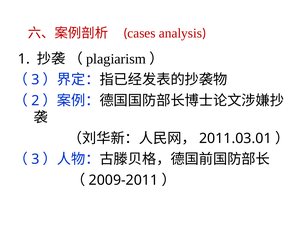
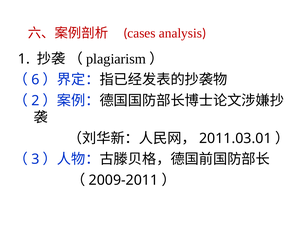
3: 3 -> 6 (35, 80)
